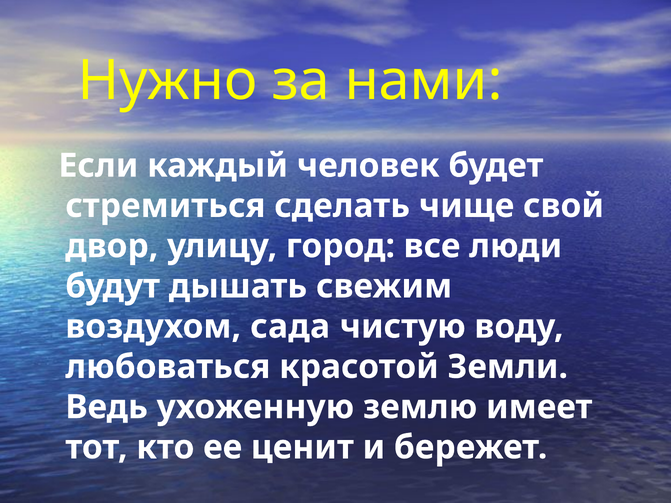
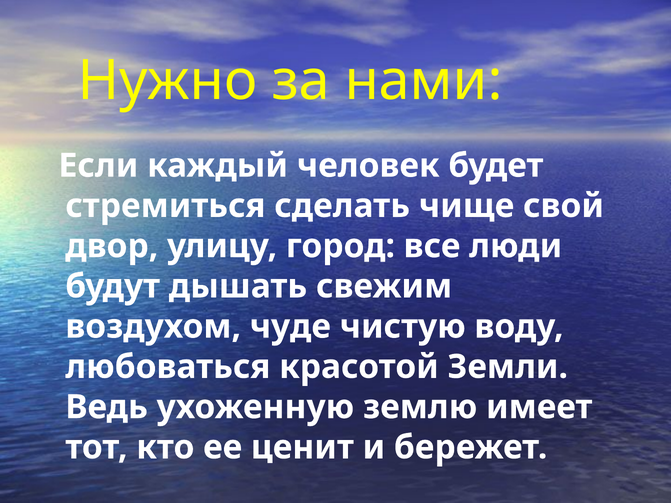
сада: сада -> чуде (290, 327)
